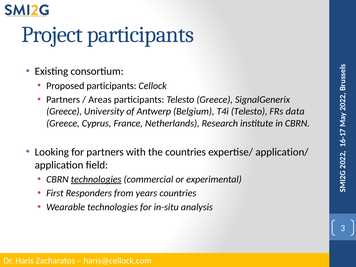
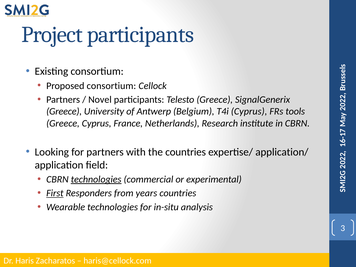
Proposed participants: participants -> consortium (111, 86)
Areas: Areas -> Novel (100, 100)
T4i Telesto: Telesto -> Cyprus (249, 111)
data: data -> tools (295, 111)
First underline: none -> present (55, 193)
